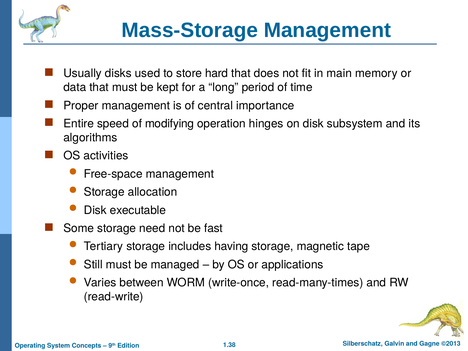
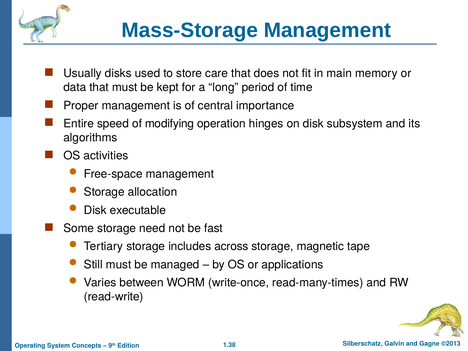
hard: hard -> care (217, 73)
having: having -> across (231, 246)
